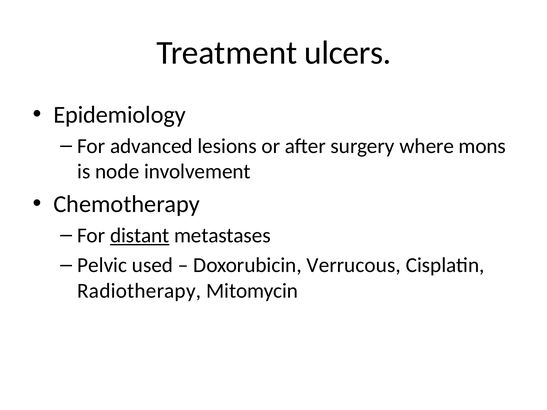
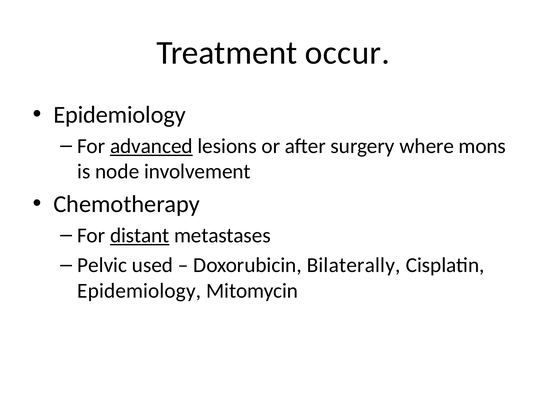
ulcers: ulcers -> occur (347, 53)
advanced underline: none -> present (151, 146)
Verrucous: Verrucous -> Bilaterally (354, 265)
Radiotherapy: Radiotherapy -> Epidemiology (139, 291)
